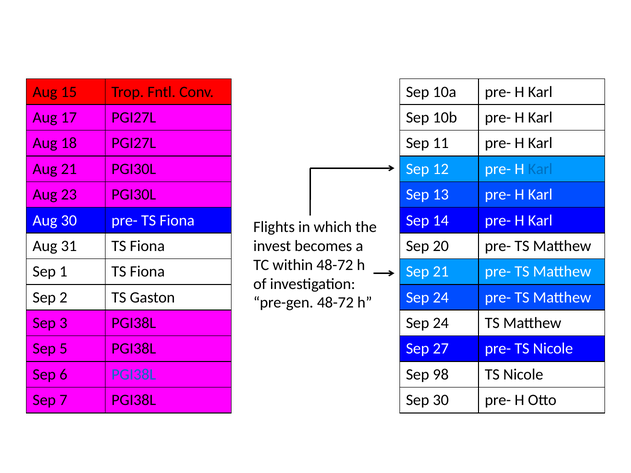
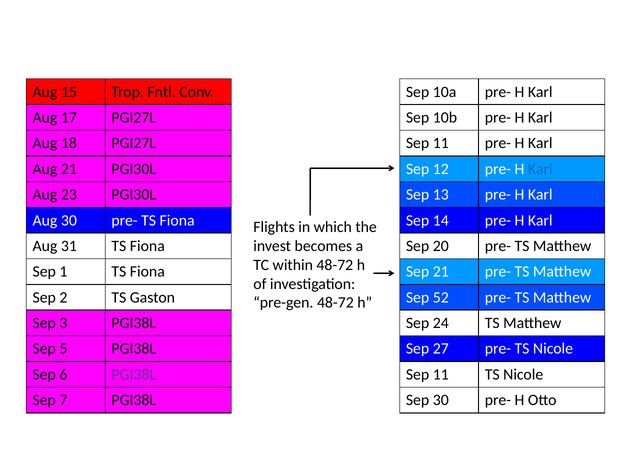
24: 24 -> 52 (441, 298)
PGI38L colour: blue -> purple (134, 375)
98: 98 -> 11 (441, 375)
